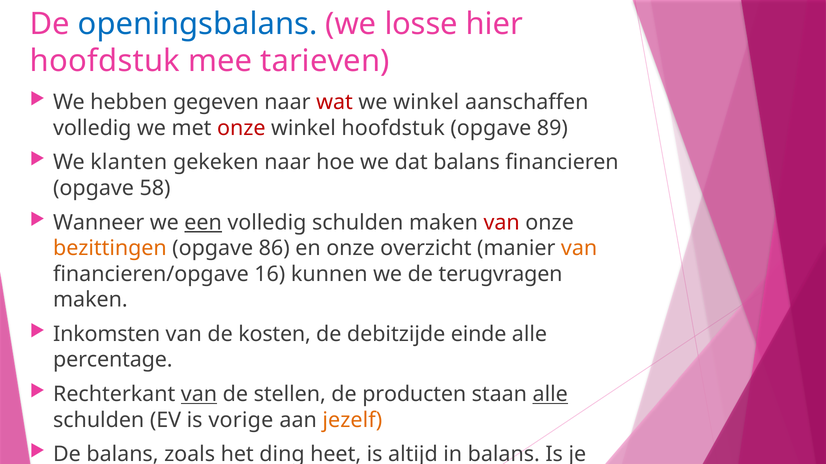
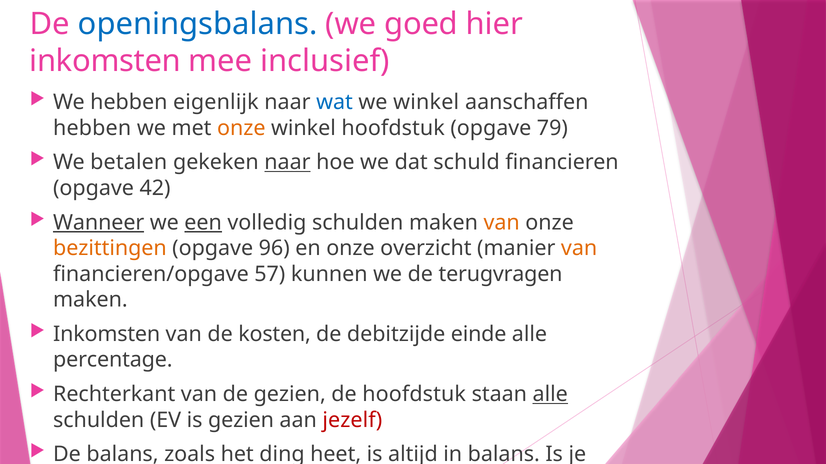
losse: losse -> goed (421, 24)
hoofdstuk: hoofdstuk -> inkomsten (105, 61)
tarieven: tarieven -> inclusief (325, 61)
gegeven: gegeven -> eigenlijk (216, 102)
wat colour: red -> blue (335, 102)
volledig: volledig -> hebben (92, 128)
onze colour: red -> orange (241, 128)
89: 89 -> 79 (552, 128)
klanten: klanten -> betalen (129, 163)
naar underline: none -> present (287, 163)
dat balans: balans -> schuld (467, 163)
58: 58 -> 42 (155, 188)
Wanneer underline: none -> present (99, 223)
van colour: red -> orange (502, 223)
86: 86 -> 96 (274, 249)
16: 16 -> 57 (270, 274)
van underline: present -> none (199, 395)
de stellen: stellen -> gezien (290, 395)
de producten: producten -> hoofdstuk (414, 395)
is vorige: vorige -> gezien (241, 421)
jezelf colour: orange -> red (352, 421)
